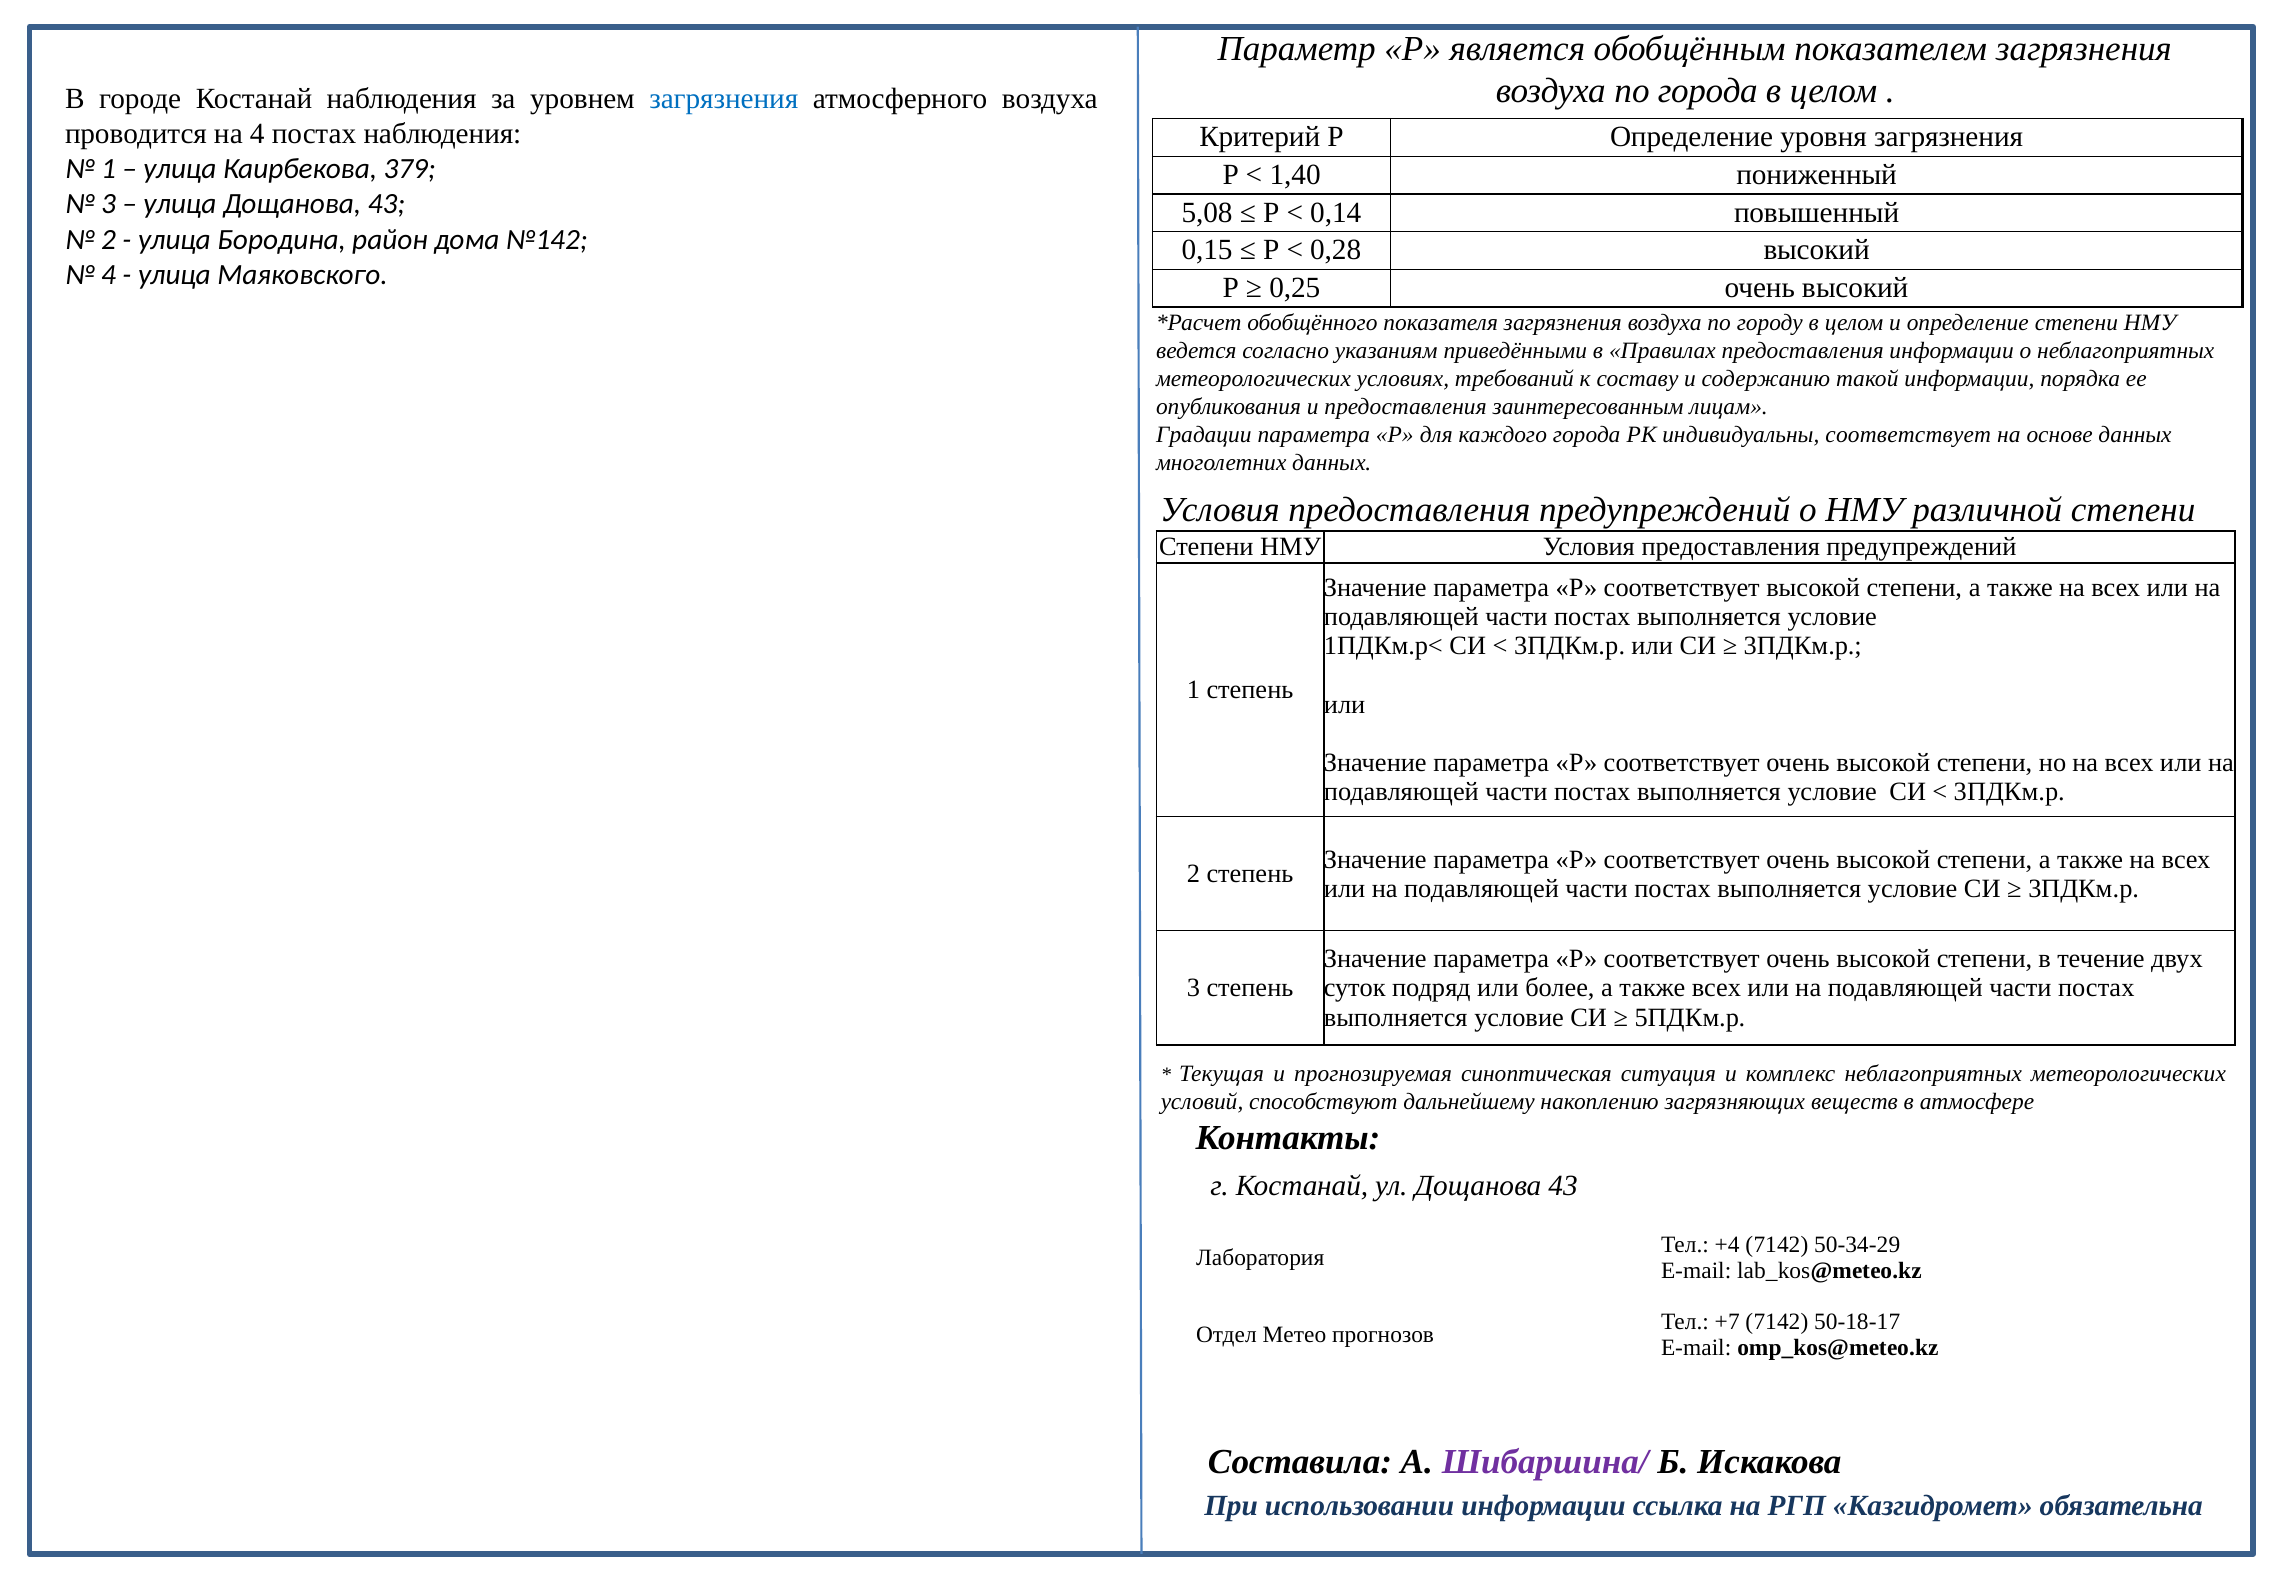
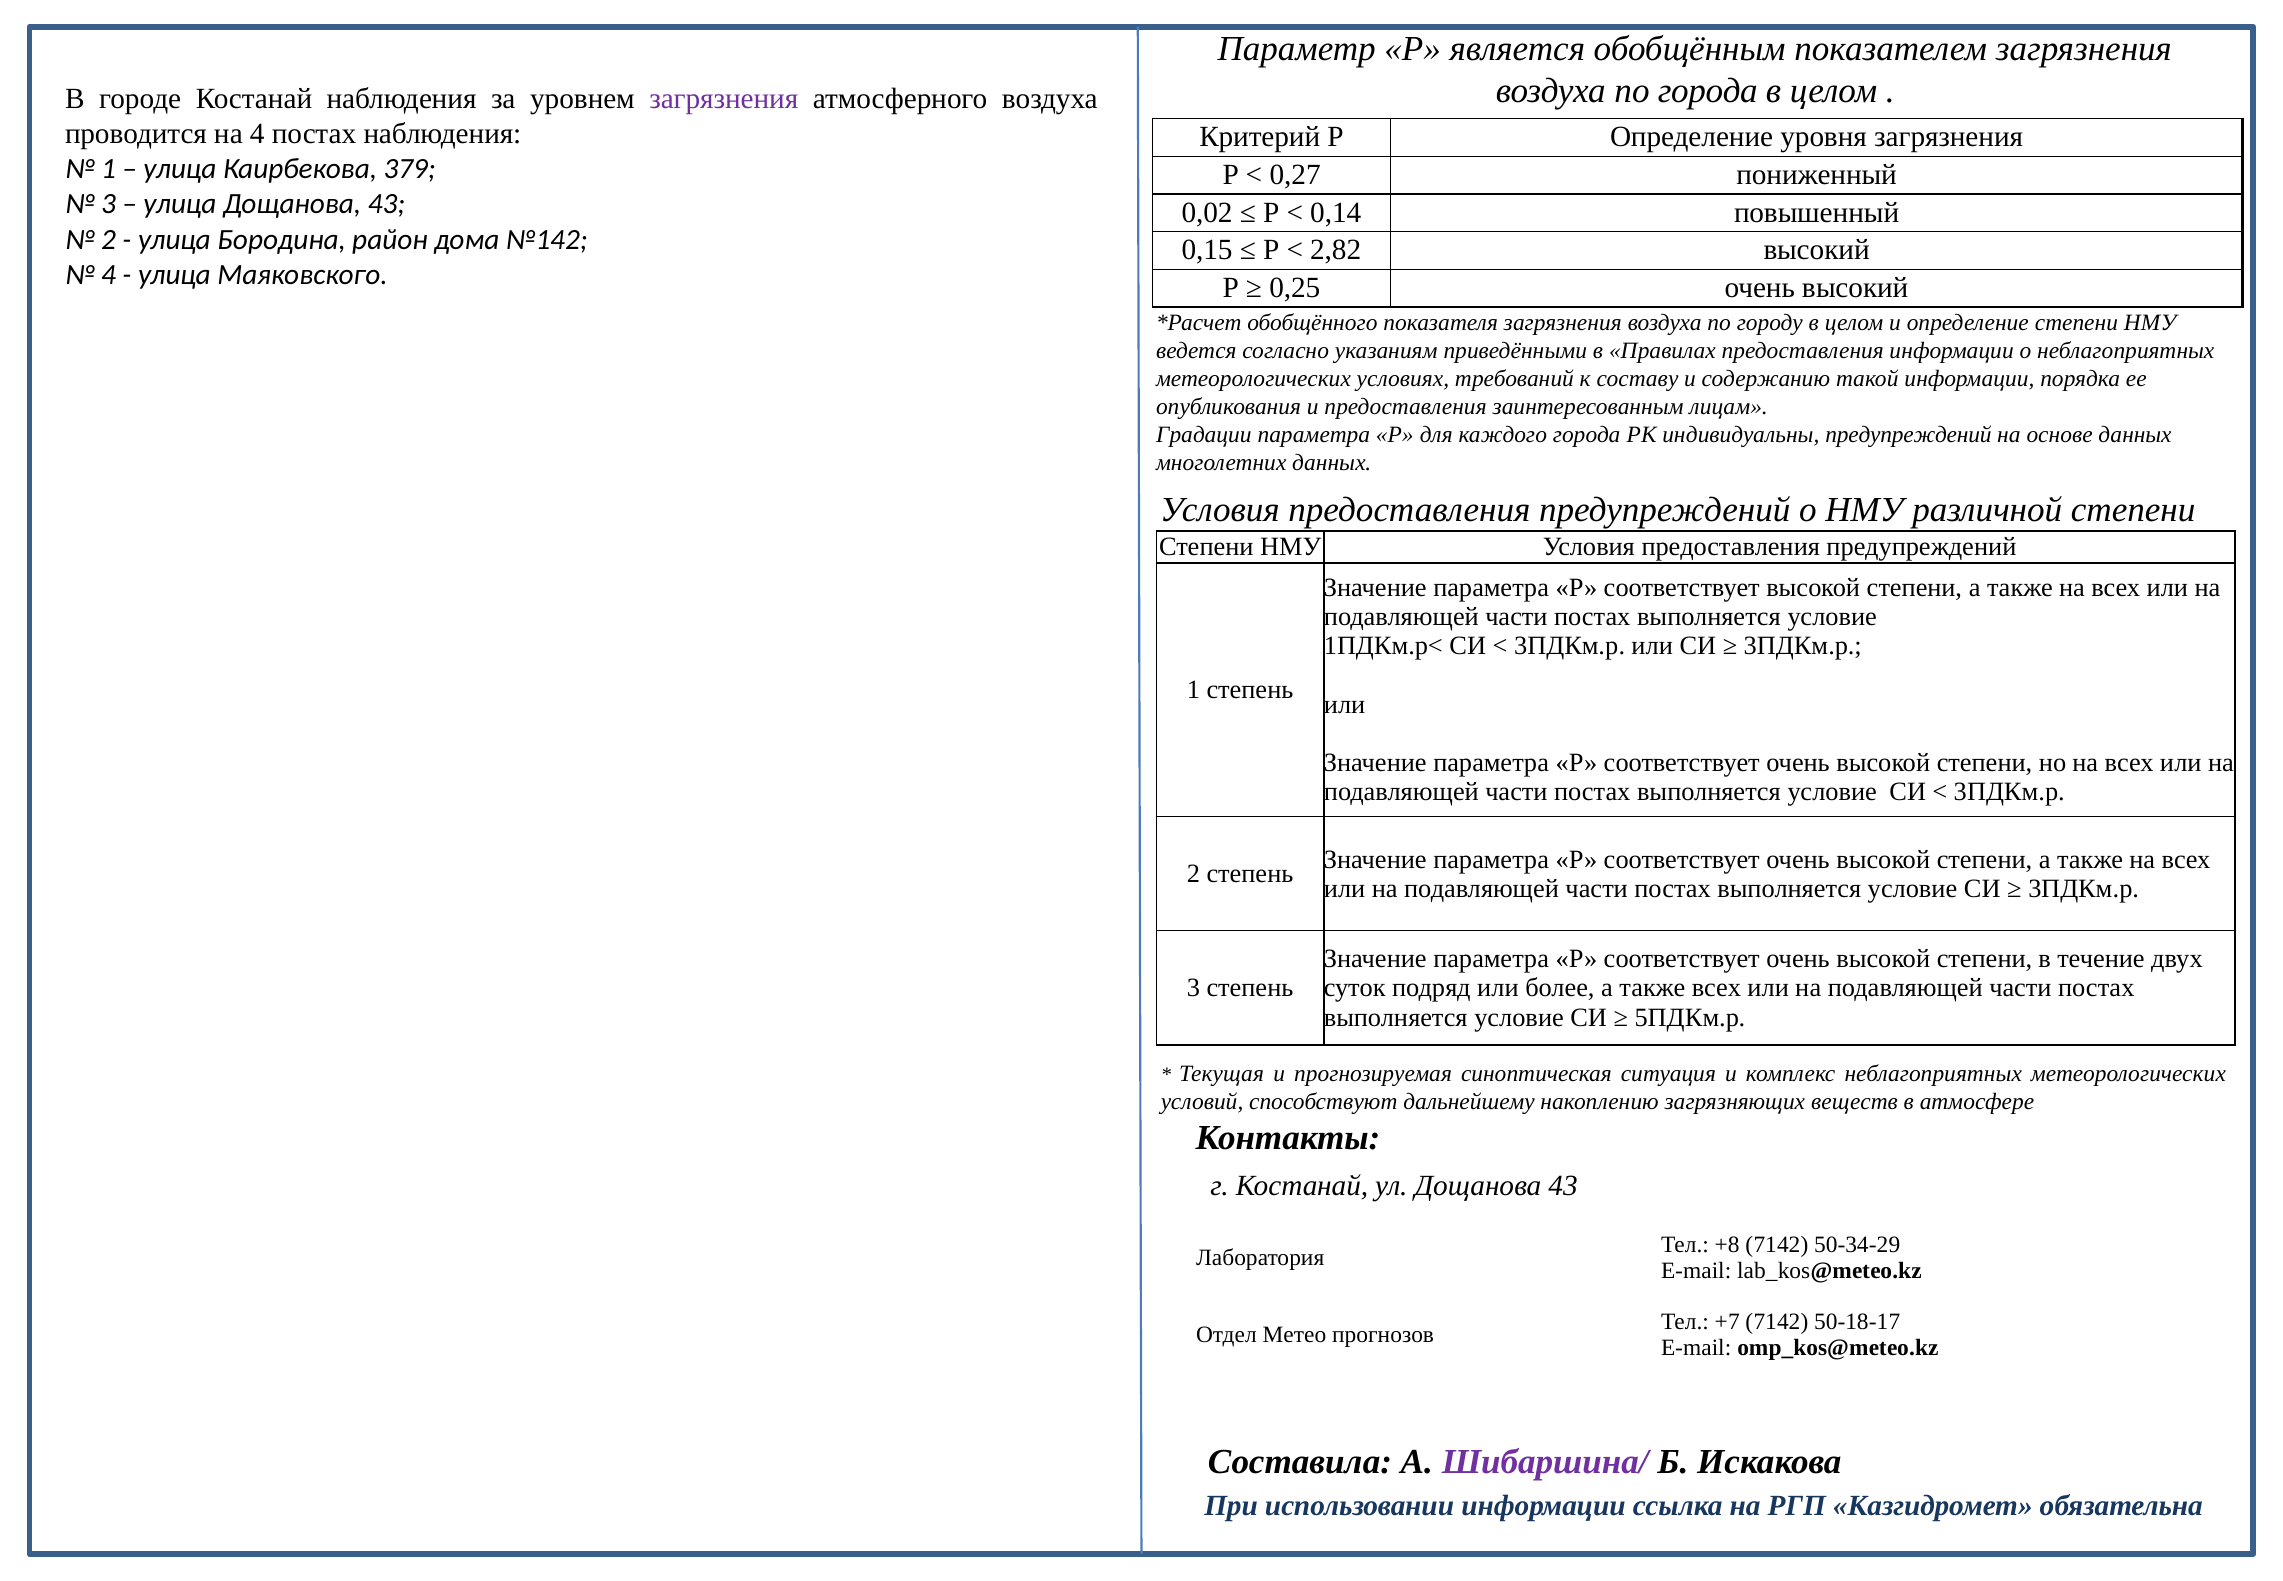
загрязнения colour: blue -> purple (724, 99)
1,40: 1,40 -> 0,27 (1295, 175)
5,08: 5,08 -> 0,02 (1207, 212)
0,28: 0,28 -> 2,82 (1336, 250)
индивидуальны соответствует: соответствует -> предупреждений (1908, 435)
+4: +4 -> +8 (1727, 1244)
